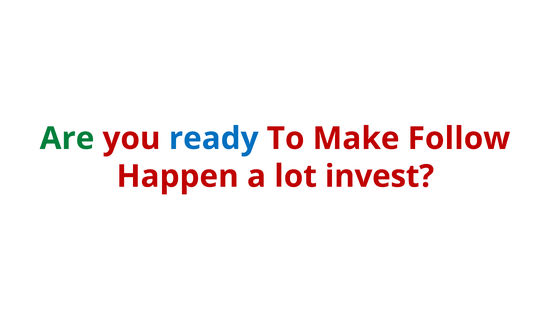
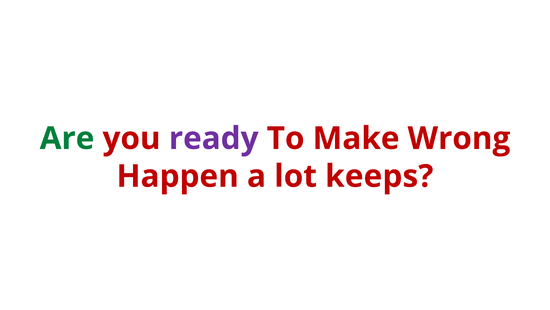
ready colour: blue -> purple (214, 138)
Follow: Follow -> Wrong (459, 138)
invest: invest -> keeps (379, 176)
